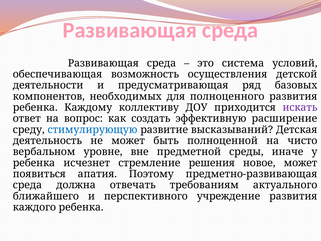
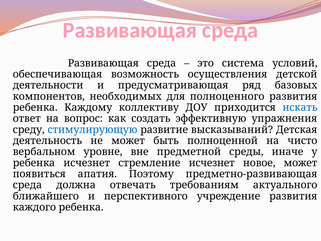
искать colour: purple -> blue (300, 107)
расширение: расширение -> упражнения (284, 118)
стремление решения: решения -> исчезнет (212, 163)
